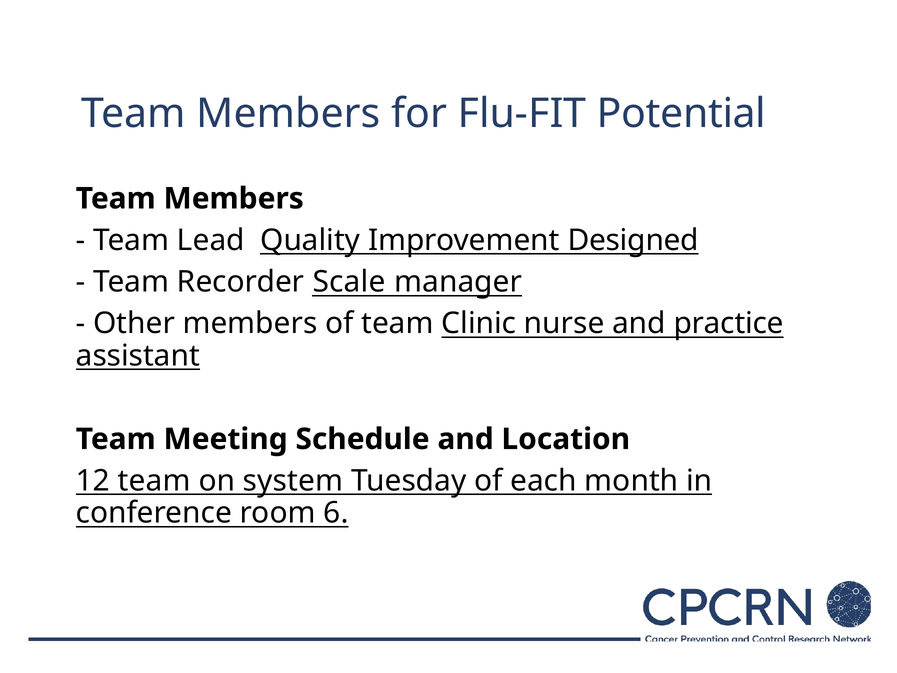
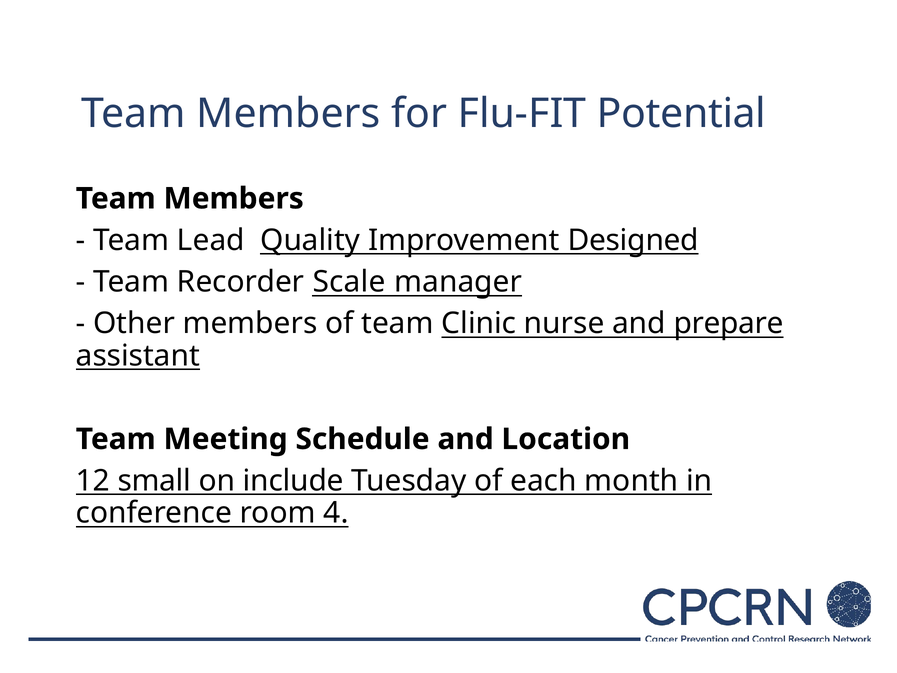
practice: practice -> prepare (729, 323)
12 team: team -> small (154, 481)
system: system -> include (293, 481)
6: 6 -> 4 (336, 513)
